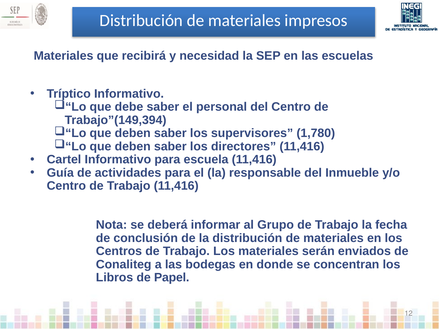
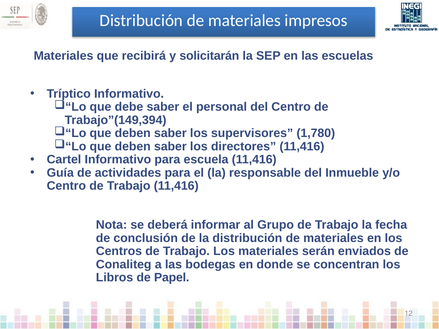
necesidad: necesidad -> solicitarán (209, 56)
